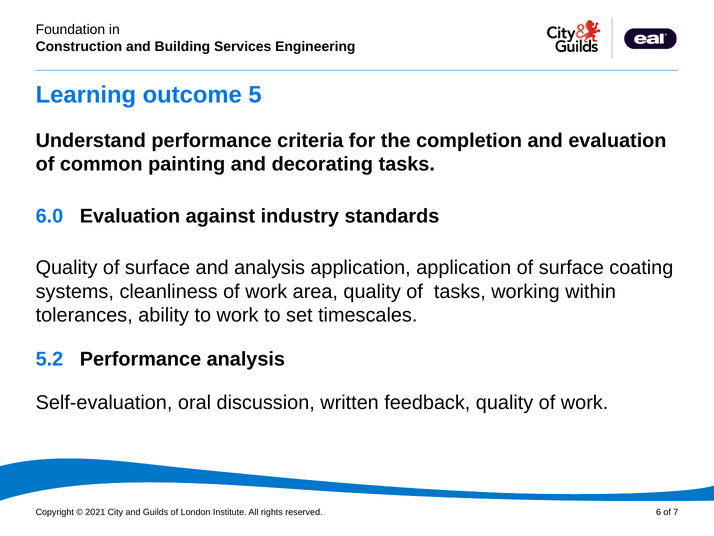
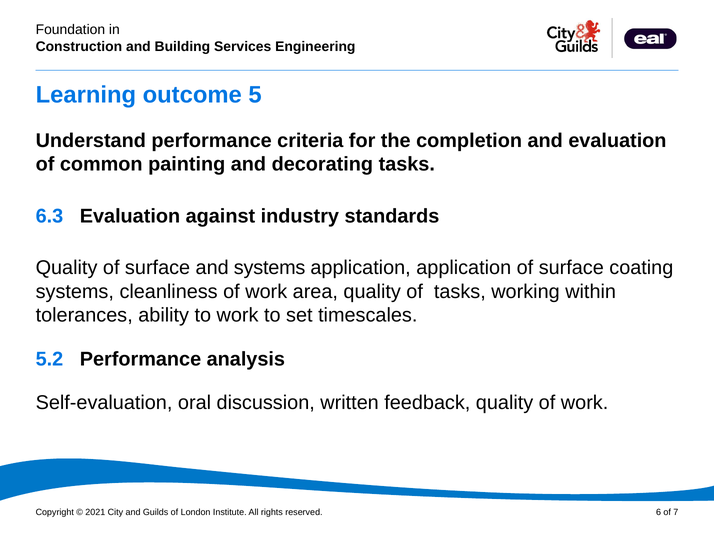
6.0: 6.0 -> 6.3 (49, 216)
and analysis: analysis -> systems (270, 267)
